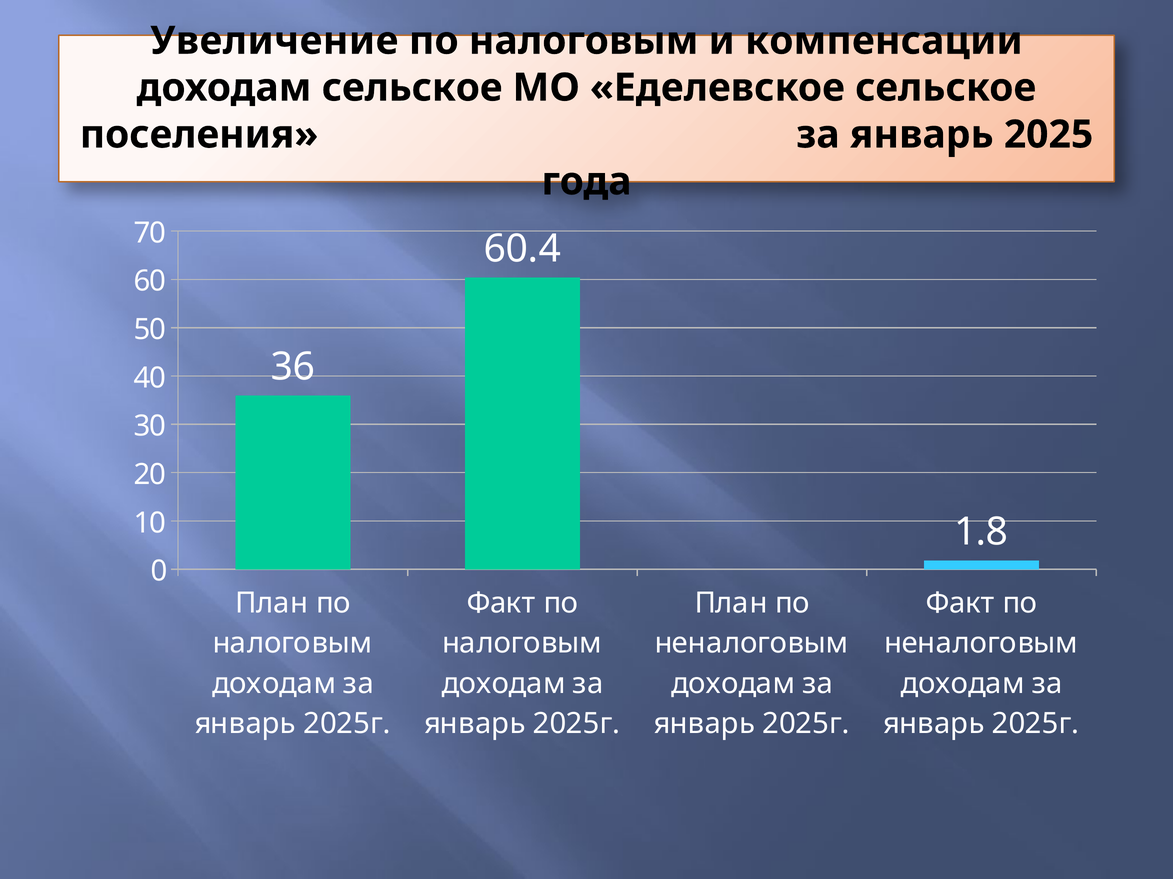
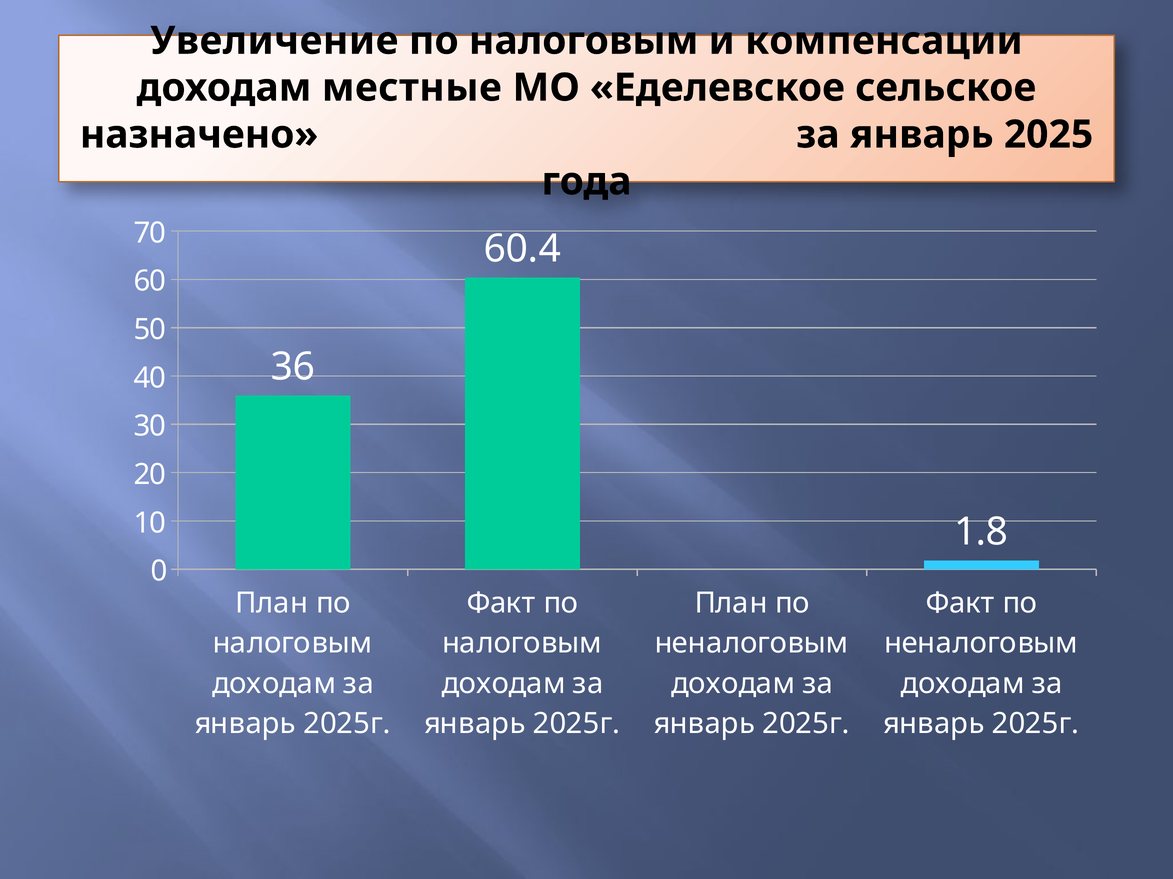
доходам сельское: сельское -> местные (412, 88)
поселения: поселения -> назначено (199, 135)
